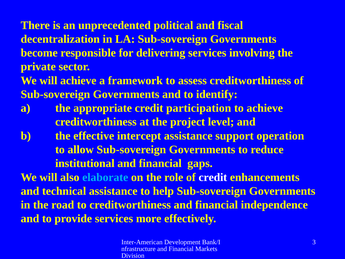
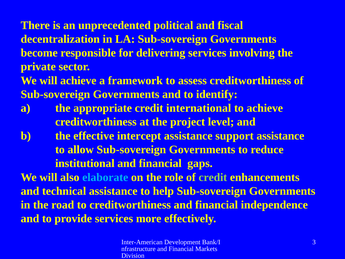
participation: participation -> international (199, 108)
support operation: operation -> assistance (280, 136)
credit colour: white -> light green (213, 177)
